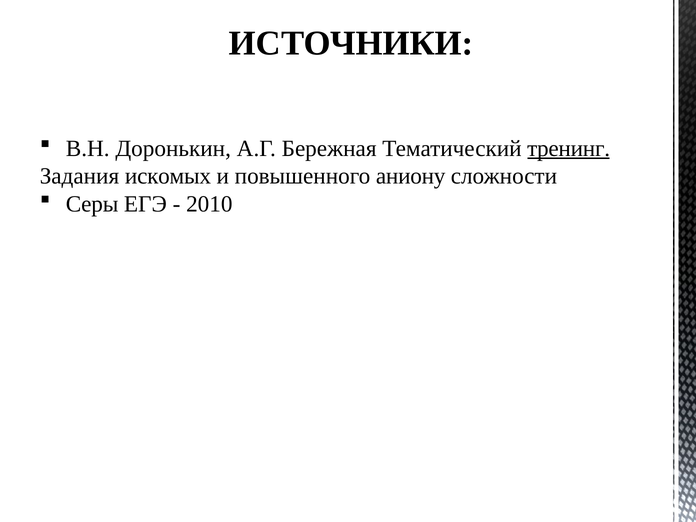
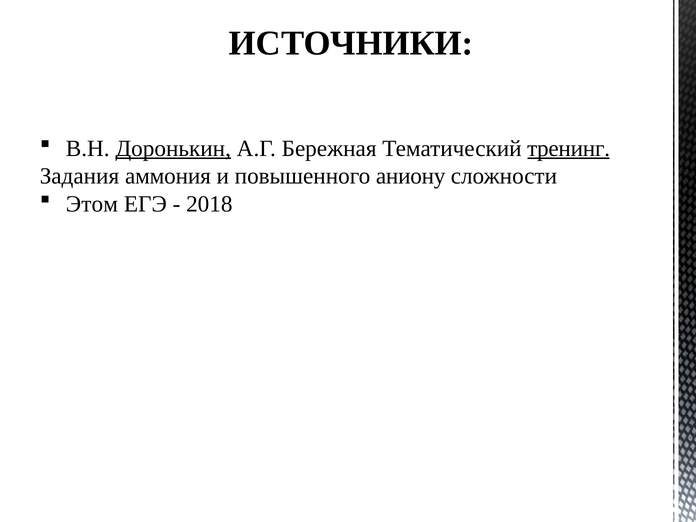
Доронькин underline: none -> present (173, 148)
искомых: искомых -> аммония (168, 176)
Серы: Серы -> Этом (92, 204)
2010: 2010 -> 2018 (209, 204)
